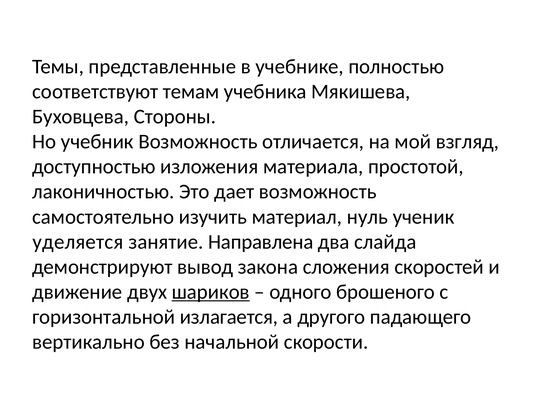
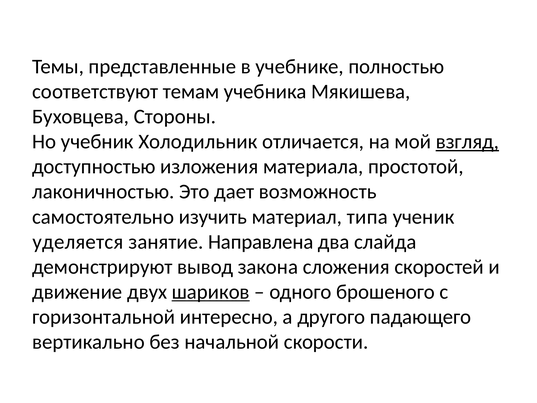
учебник Возможность: Возможность -> Холодильник (198, 142)
взгляд underline: none -> present (467, 142)
нуль: нуль -> типа (367, 217)
излагается: излагается -> интересно (229, 317)
